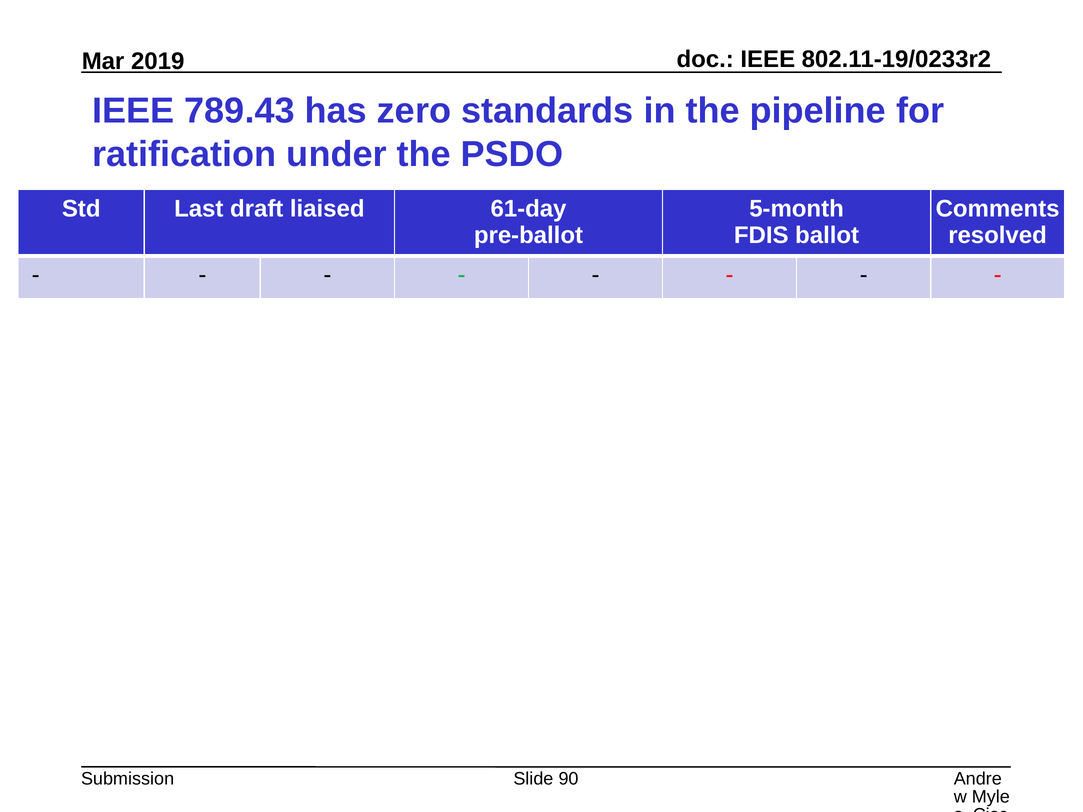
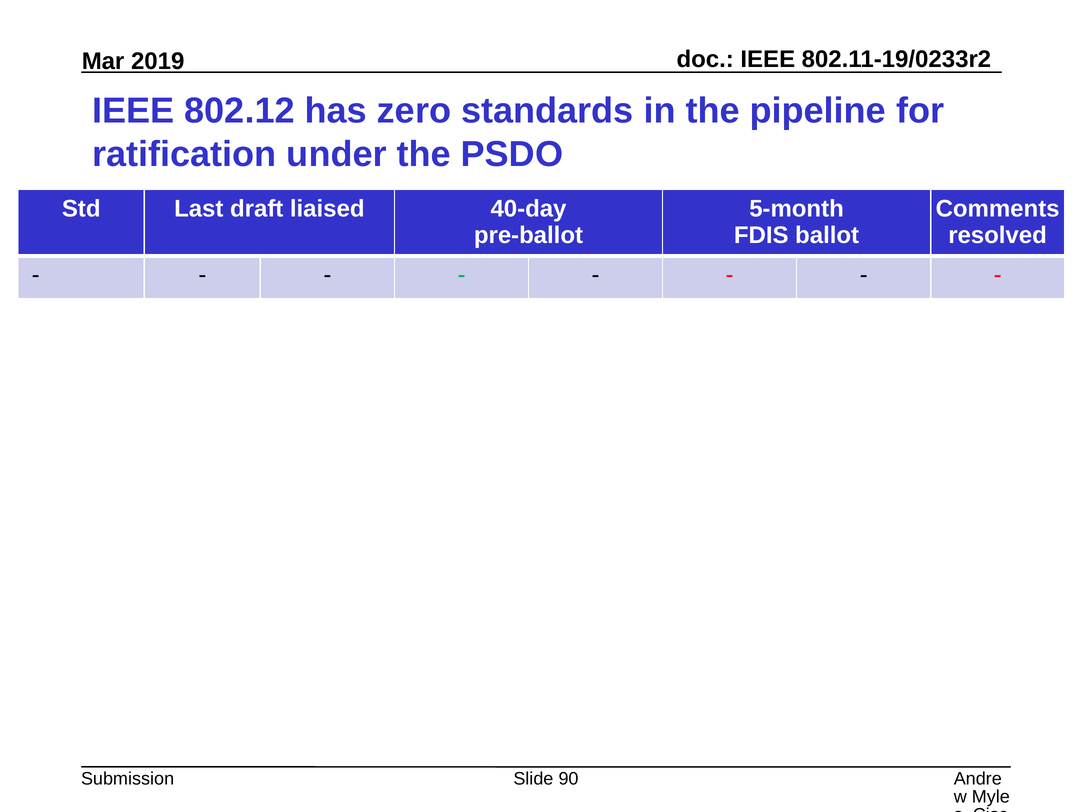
789.43: 789.43 -> 802.12 (240, 111)
61-day: 61-day -> 40-day (528, 209)
